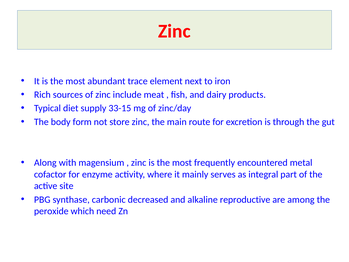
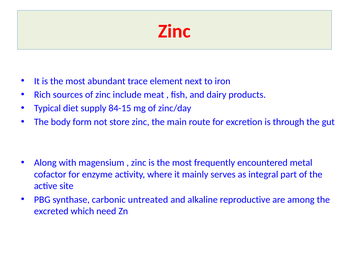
33-15: 33-15 -> 84-15 (120, 108)
decreased: decreased -> untreated (148, 199)
peroxide: peroxide -> excreted (51, 211)
